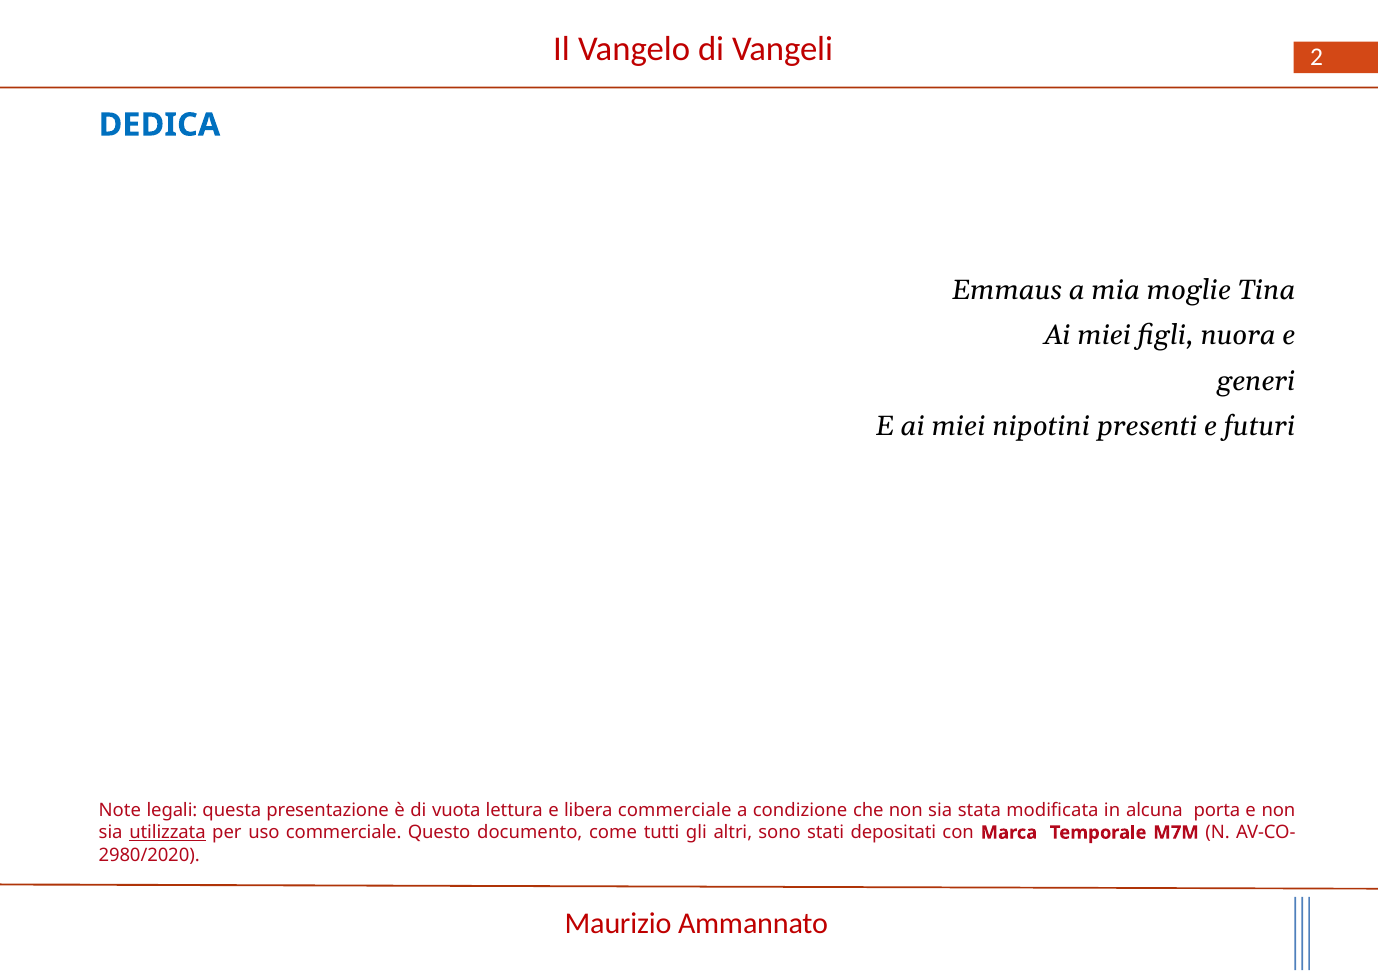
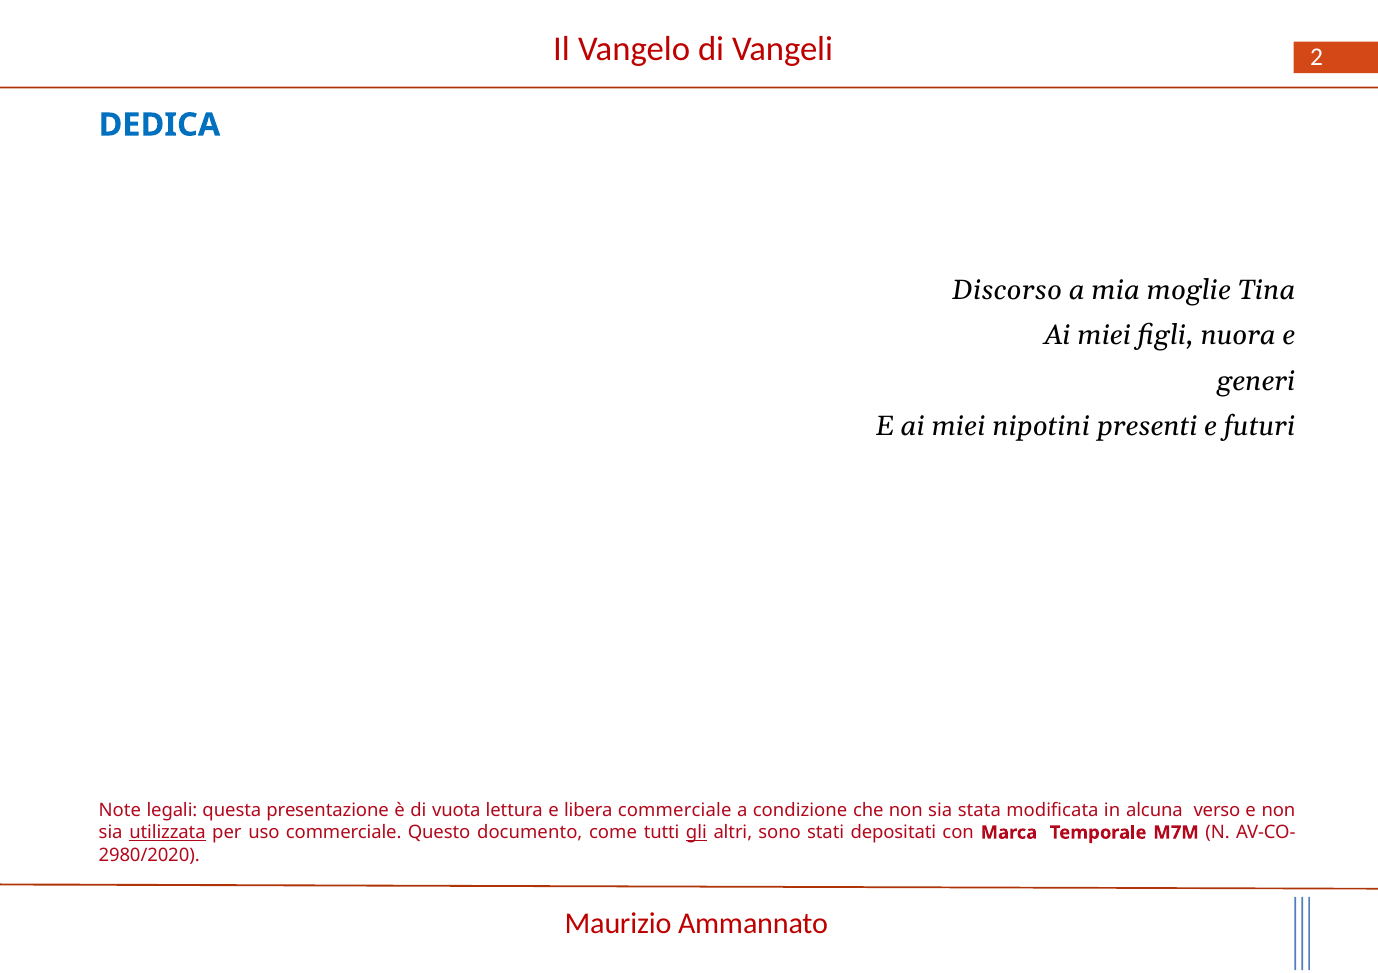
Emmaus: Emmaus -> Discorso (1007, 290)
porta: porta -> verso (1217, 810)
gli underline: none -> present (696, 832)
